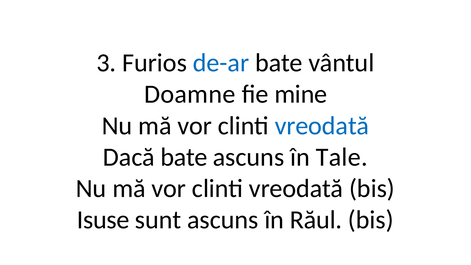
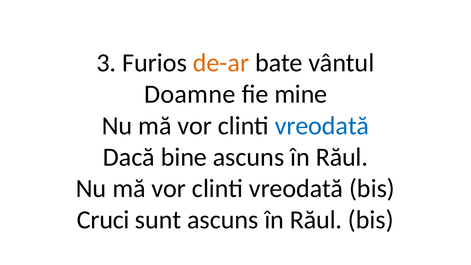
de-ar colour: blue -> orange (221, 63)
Dacă bate: bate -> bine (184, 157)
Tale: Tale -> Răul (342, 157)
Isuse: Isuse -> Cruci (103, 220)
